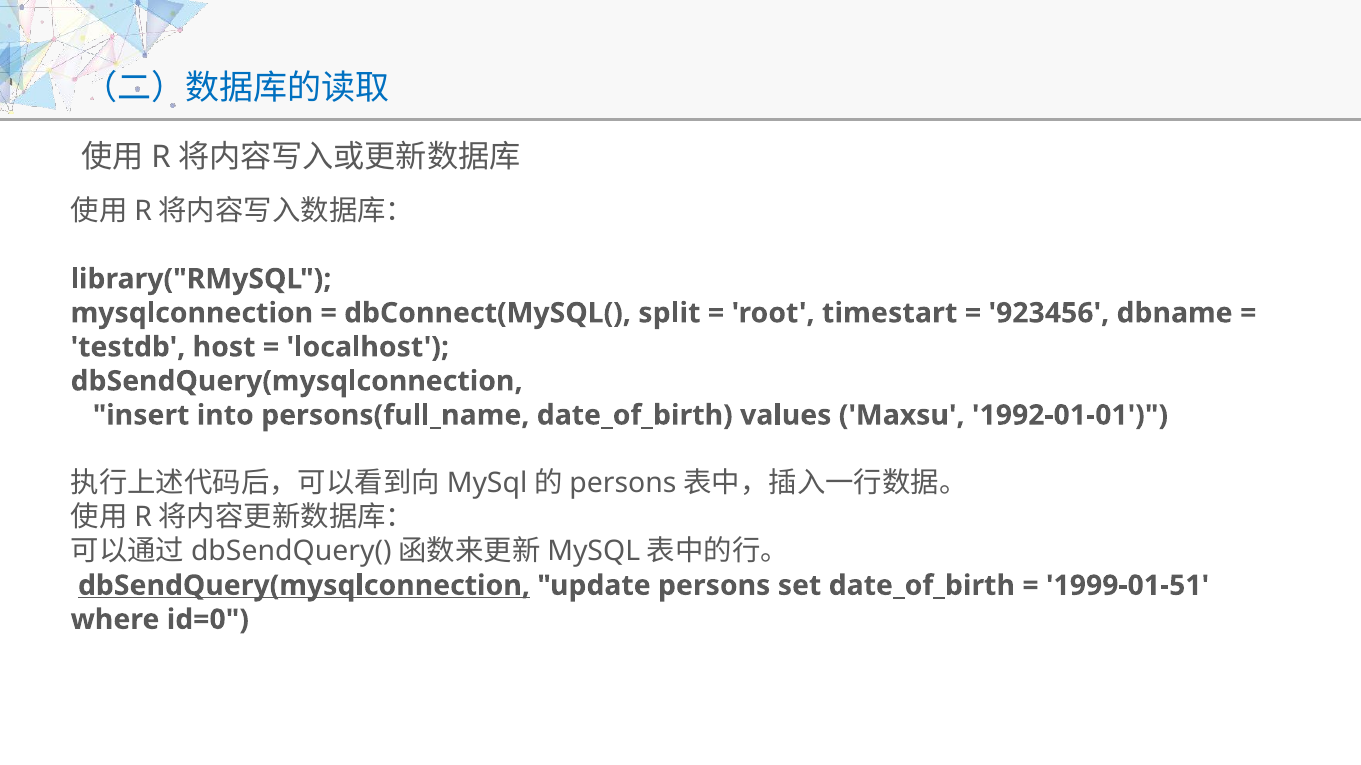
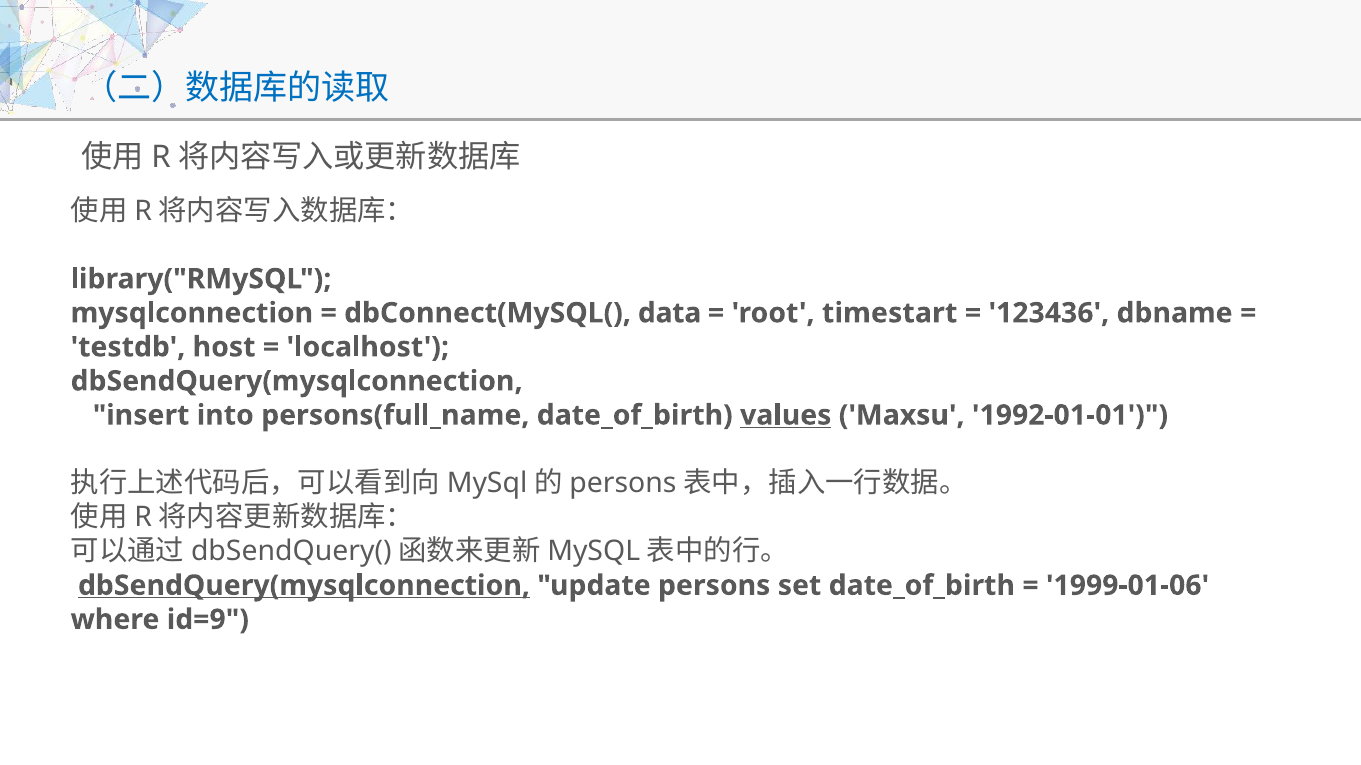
split: split -> data (670, 313)
923456: 923456 -> 123436 (1049, 313)
values underline: none -> present (786, 415)
1999-01-51: 1999-01-51 -> 1999-01-06 (1128, 586)
id=0: id=0 -> id=9 (208, 620)
